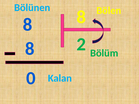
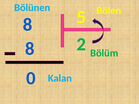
8 8: 8 -> 5 (81, 17)
